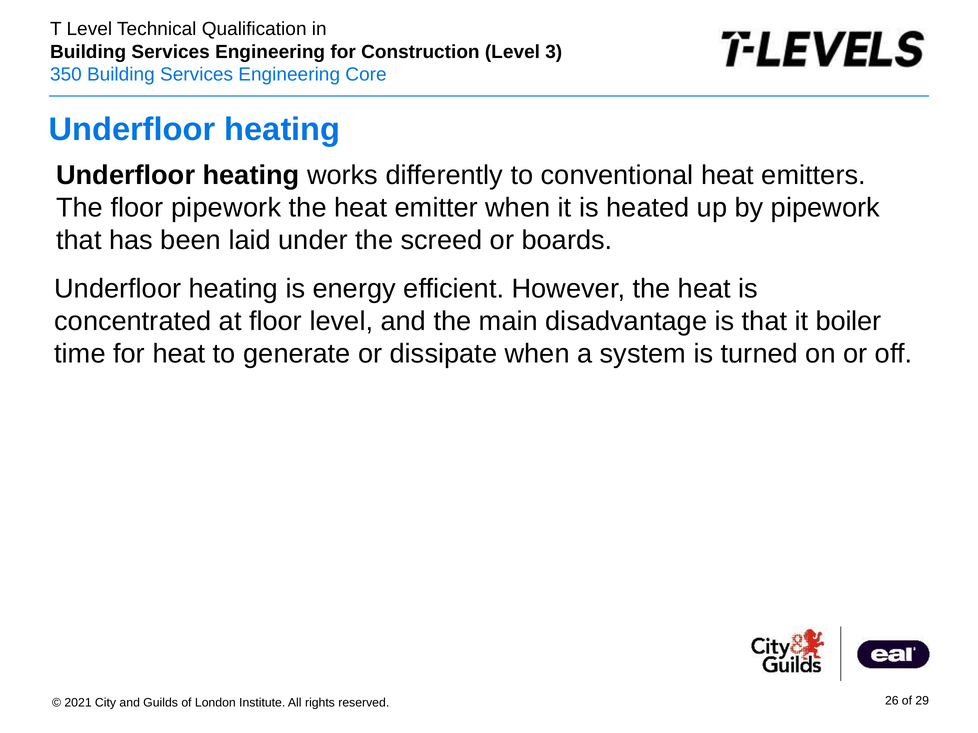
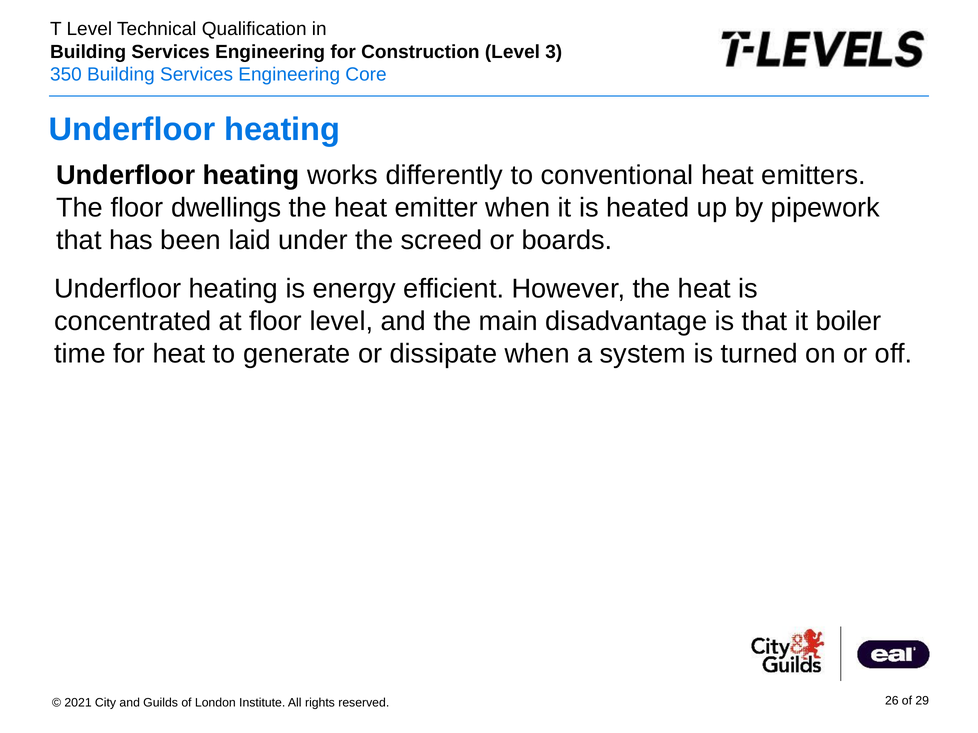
floor pipework: pipework -> dwellings (226, 208)
